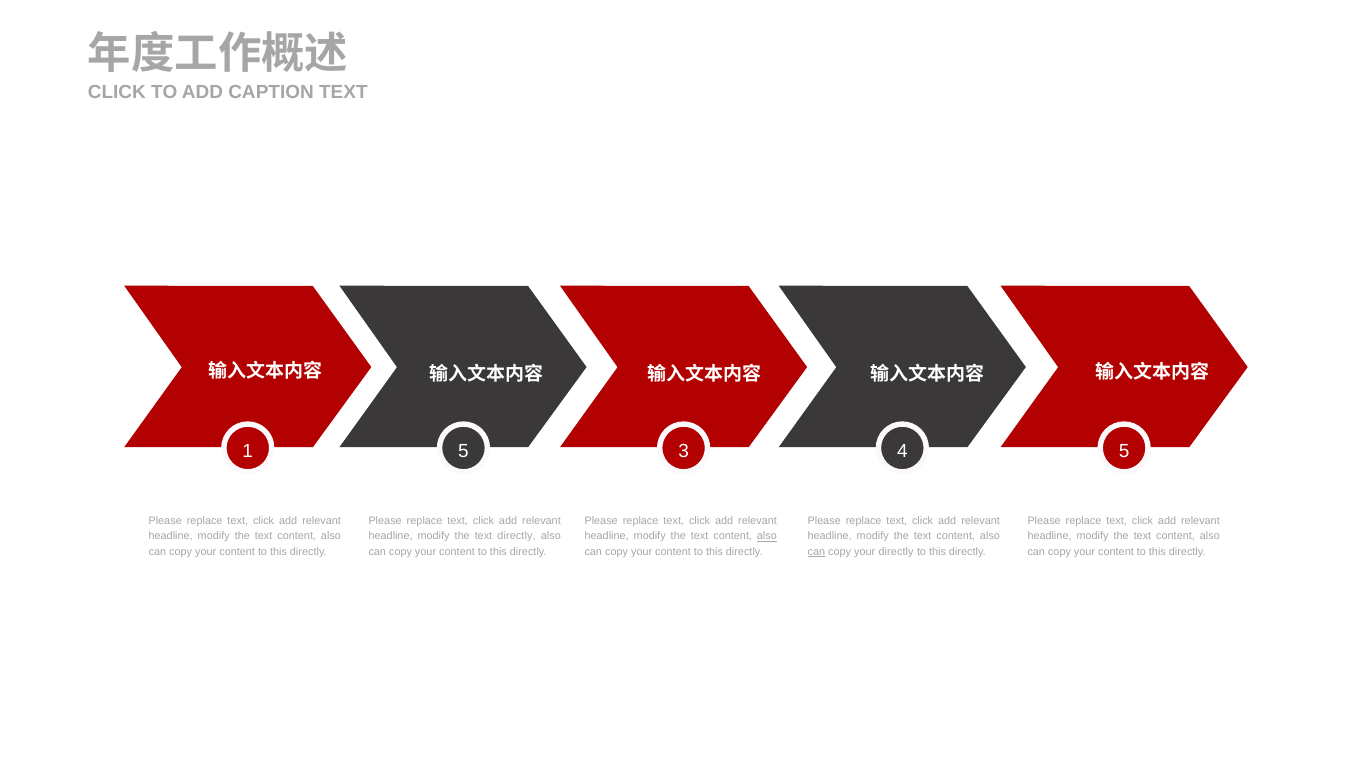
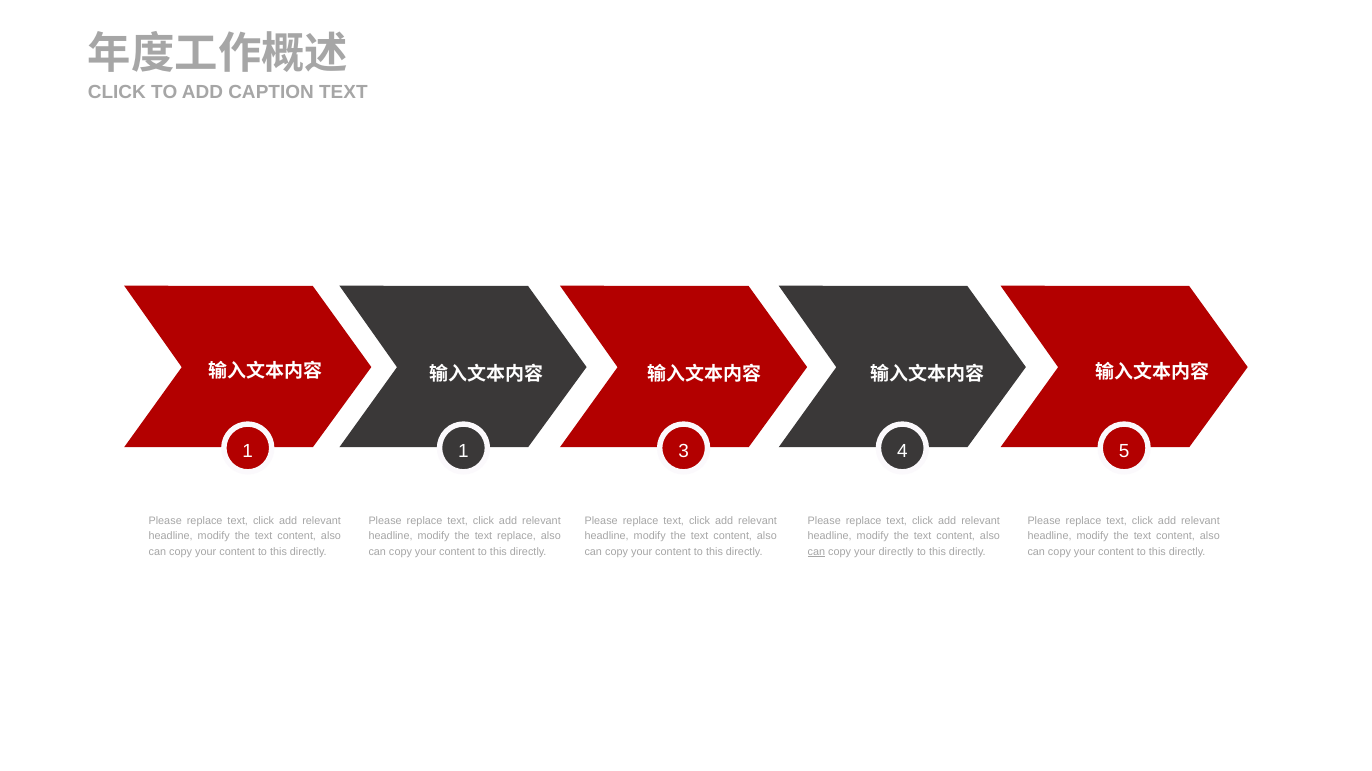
1 5: 5 -> 1 (463, 452)
text directly: directly -> replace (517, 537)
also underline: present -> none (767, 537)
